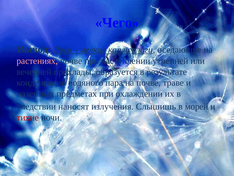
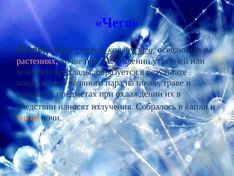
Слышишь: Слышишь -> Собралось (156, 106)
в морей: морей -> капли (196, 106)
тихие colour: red -> orange (28, 117)
